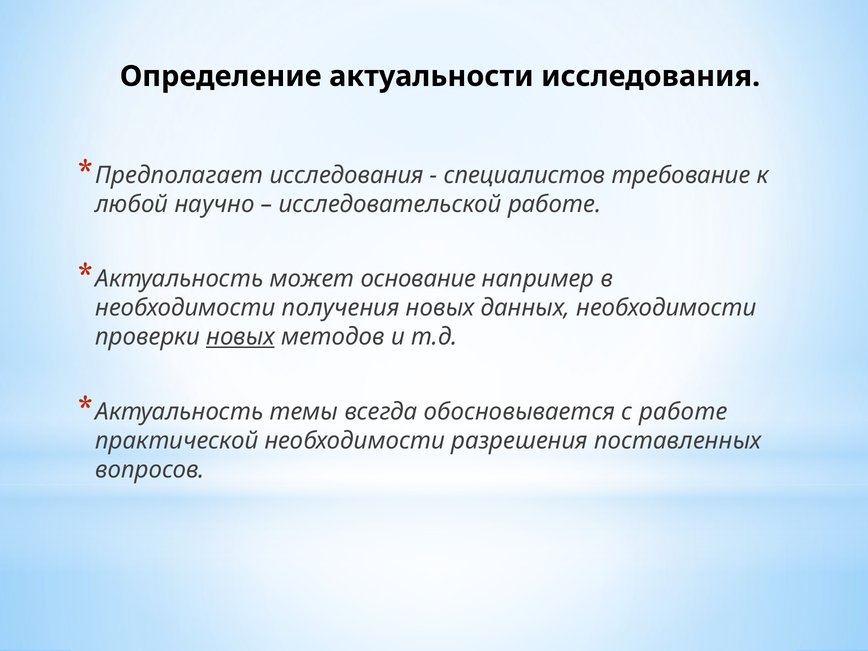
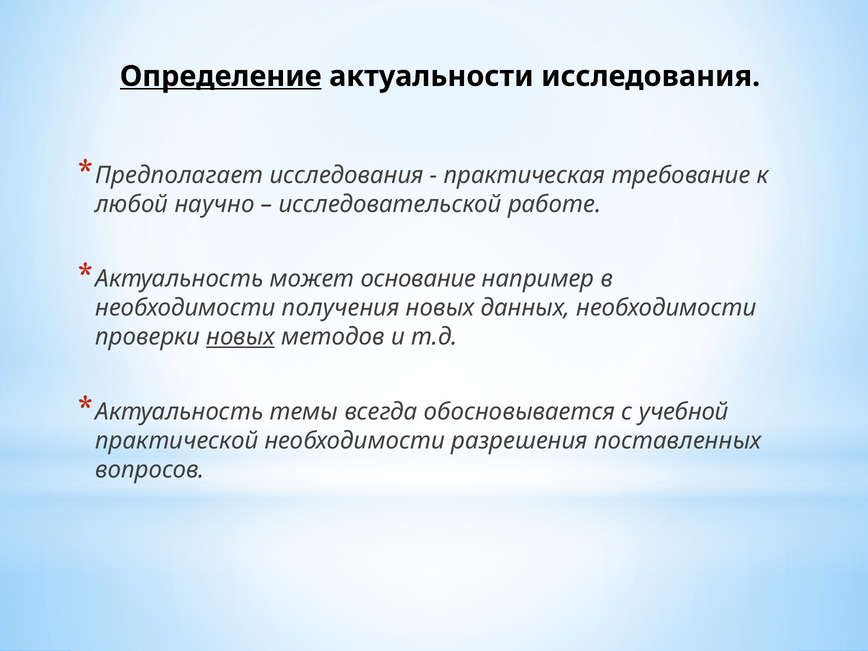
Определение underline: none -> present (221, 76)
специалистов: специалистов -> практическая (525, 175)
с работе: работе -> учебной (684, 412)
